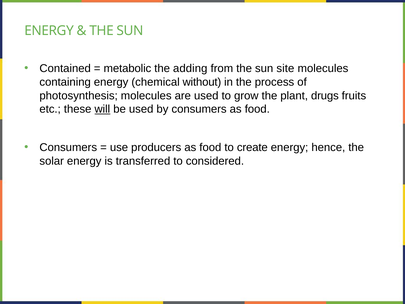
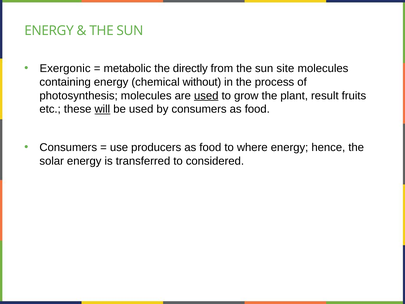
Contained: Contained -> Exergonic (65, 68)
adding: adding -> directly (190, 68)
used underline: none -> present (206, 96)
drugs: drugs -> result (325, 96)
create: create -> where (252, 147)
